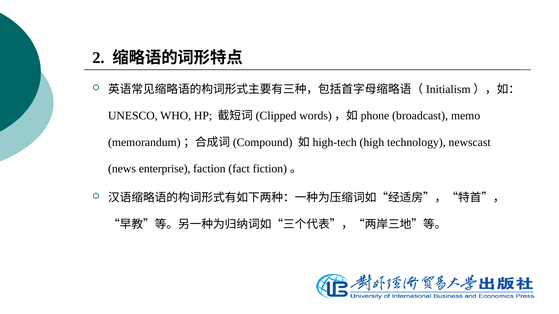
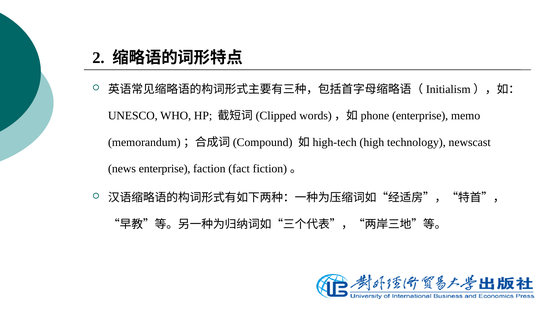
broadcast: broadcast -> enterprise (420, 116)
